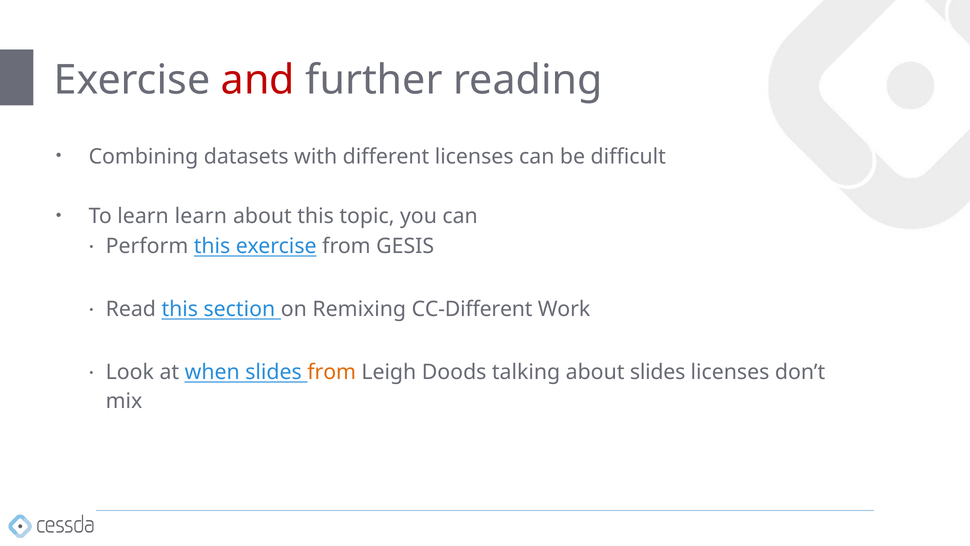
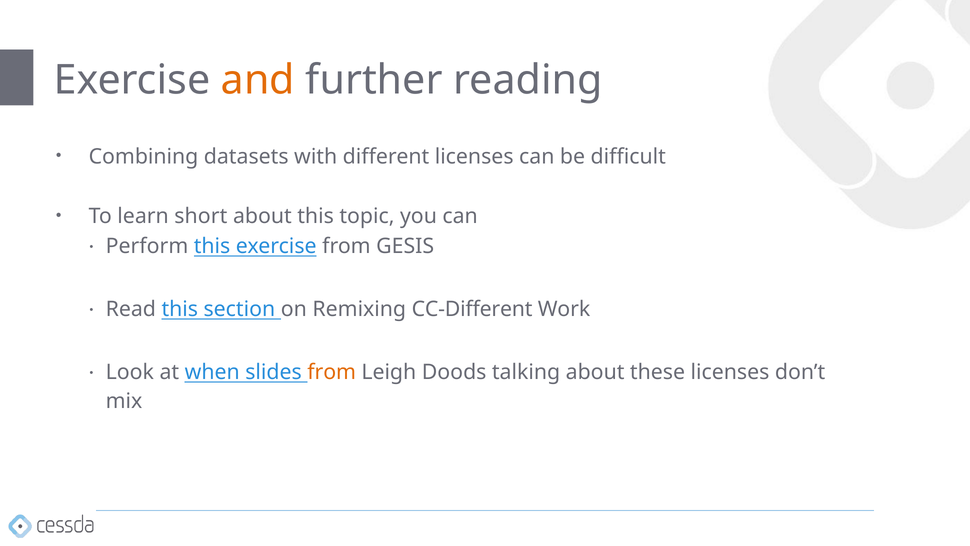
and colour: red -> orange (258, 80)
learn learn: learn -> short (201, 216)
about slides: slides -> these (658, 372)
